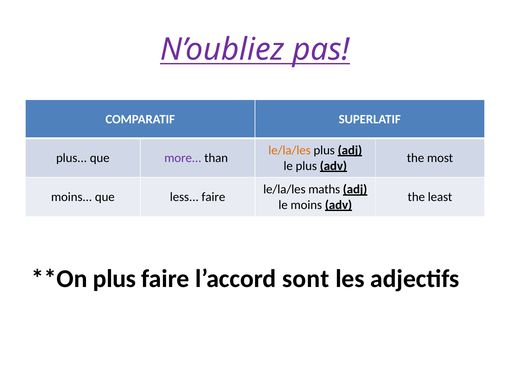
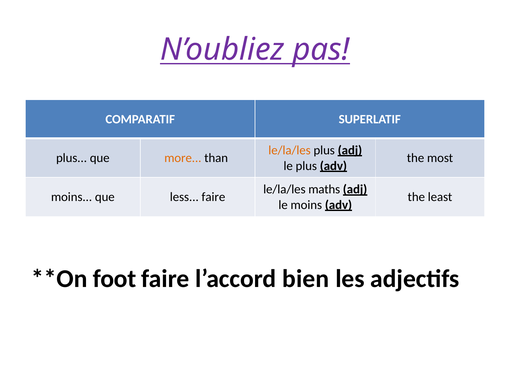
more colour: purple -> orange (183, 158)
plus: plus -> foot (114, 278)
sont: sont -> bien (306, 278)
